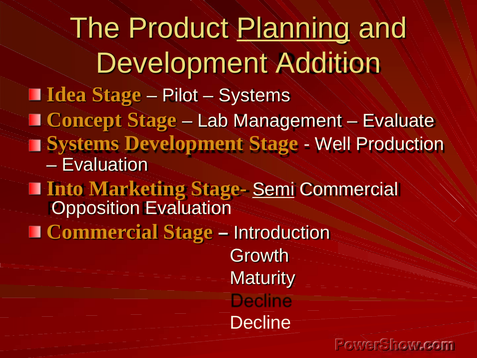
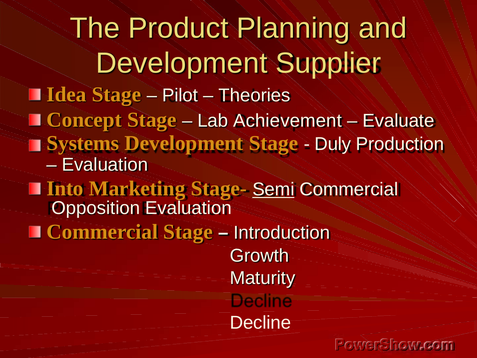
Planning underline: present -> none (293, 28)
Addition: Addition -> Supplier (328, 63)
Systems: Systems -> Theories (255, 95)
Management: Management -> Achievement (288, 121)
Well: Well -> Duly (333, 144)
